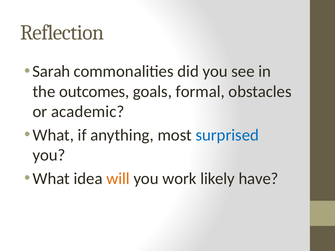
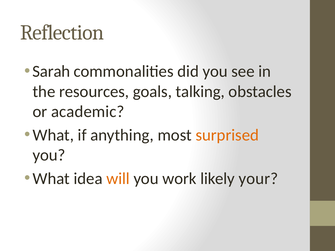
outcomes: outcomes -> resources (94, 92)
formal: formal -> talking (200, 92)
surprised colour: blue -> orange (227, 135)
have: have -> your (258, 179)
